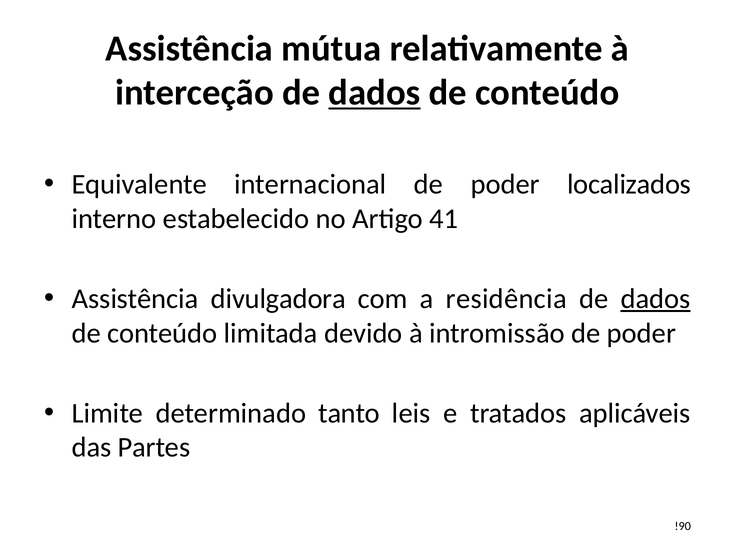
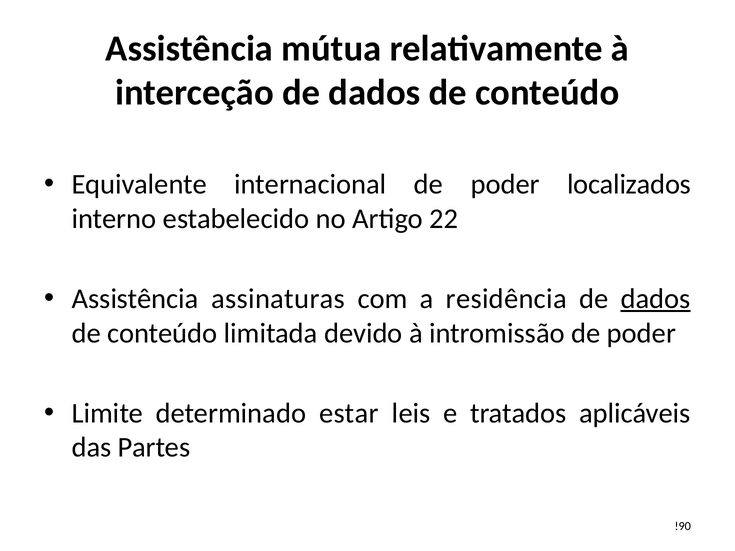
dados underline: present -> none (374, 93)
41: 41 -> 22 (444, 219)
divulgadora: divulgadora -> assinaturas (278, 299)
tanto: tanto -> estar (349, 413)
